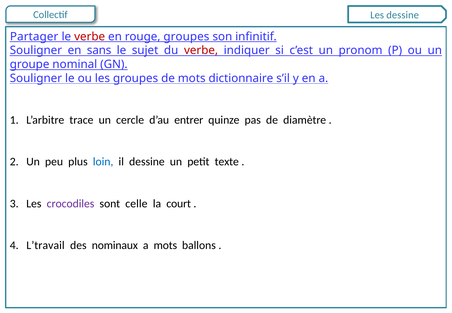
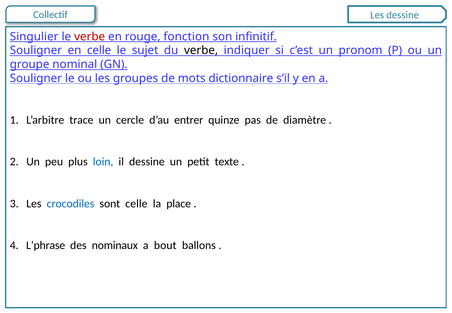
Partager: Partager -> Singulier (34, 37)
rouge groupes: groupes -> fonction (186, 37)
en sans: sans -> celle (99, 50)
verbe colour: red -> black (201, 50)
crocodiles colour: purple -> blue (71, 204)
court: court -> place (179, 204)
L’travail: L’travail -> L’phrase (46, 245)
a mots: mots -> bout (165, 245)
